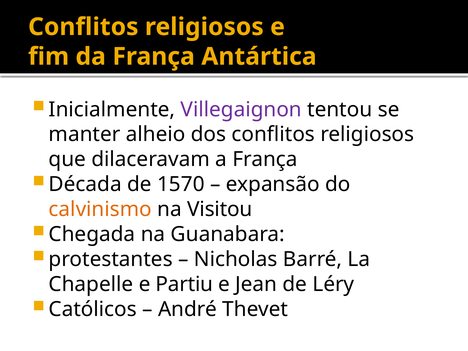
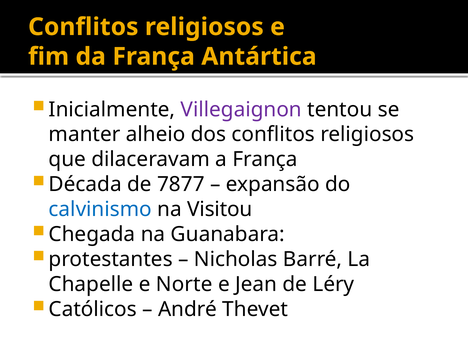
1570: 1570 -> 7877 (181, 184)
calvinismo colour: orange -> blue (100, 209)
Partiu: Partiu -> Norte (184, 284)
